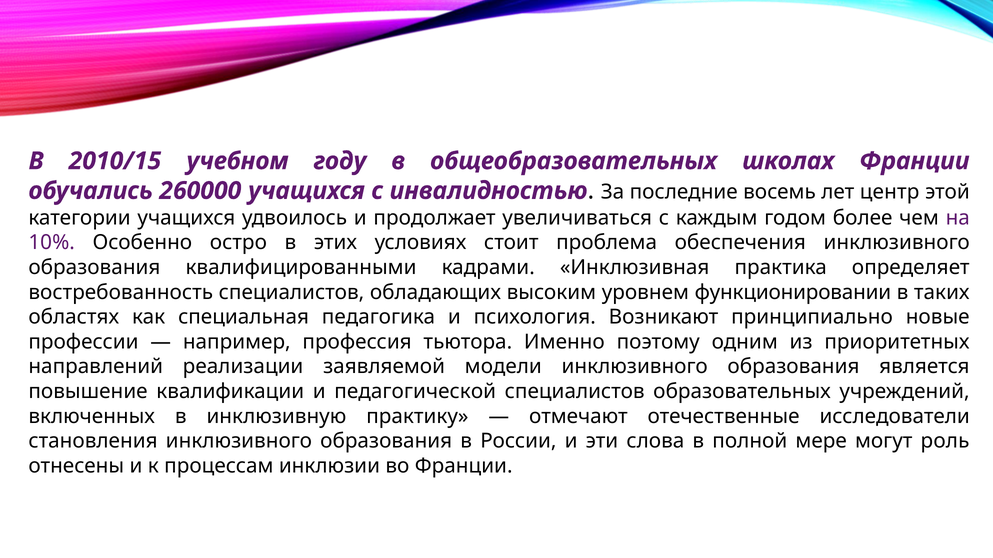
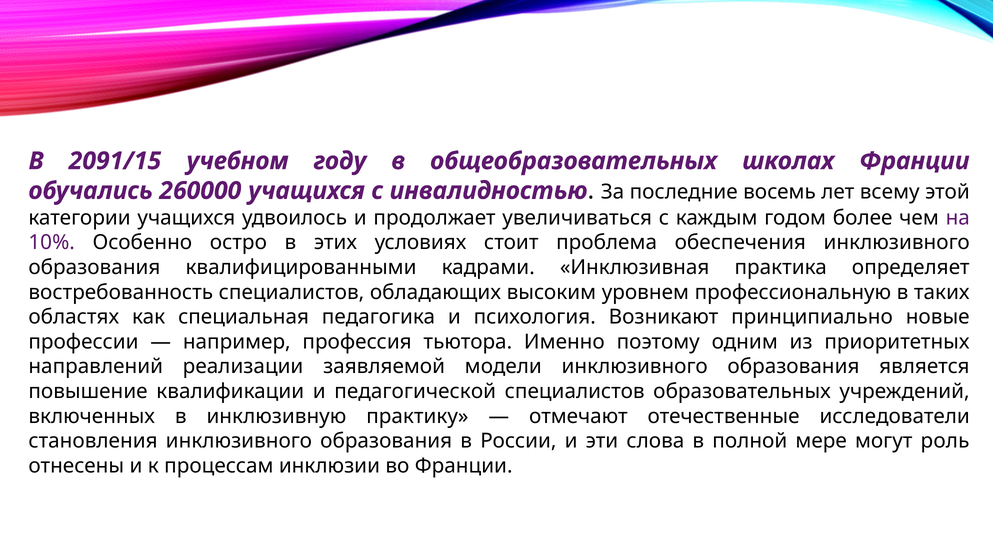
2010/15: 2010/15 -> 2091/15 (115, 161)
центр: центр -> всему (890, 192)
функционировании: функционировании -> профессиональную (793, 292)
